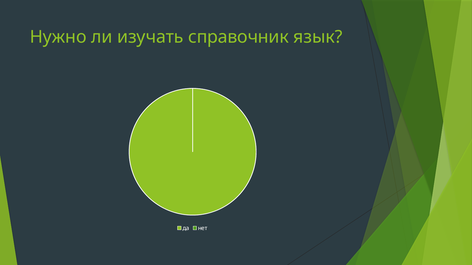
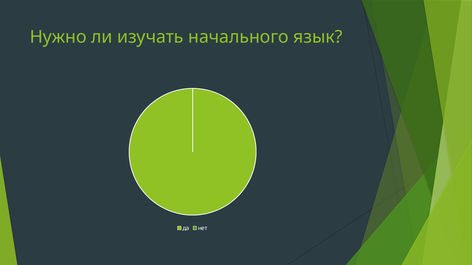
справочник: справочник -> начального (238, 37)
